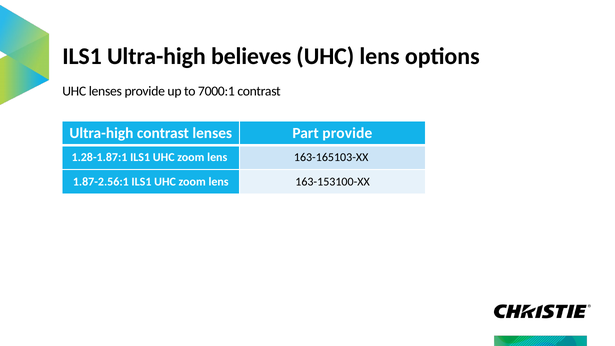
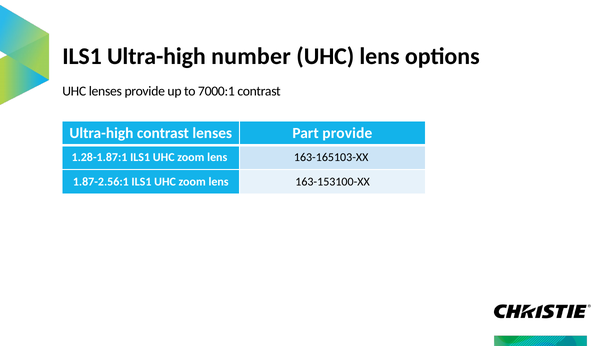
believes: believes -> number (251, 56)
